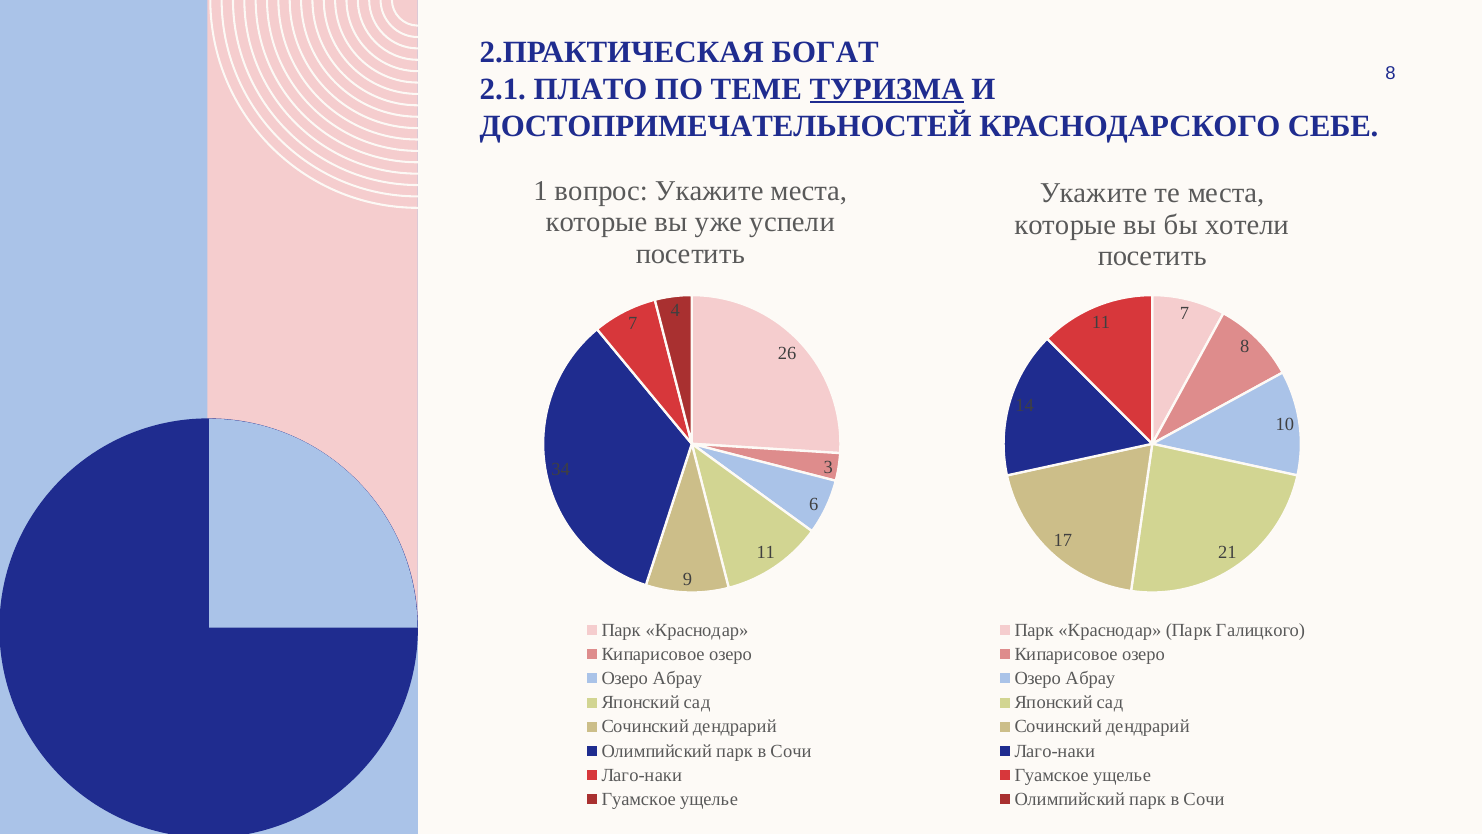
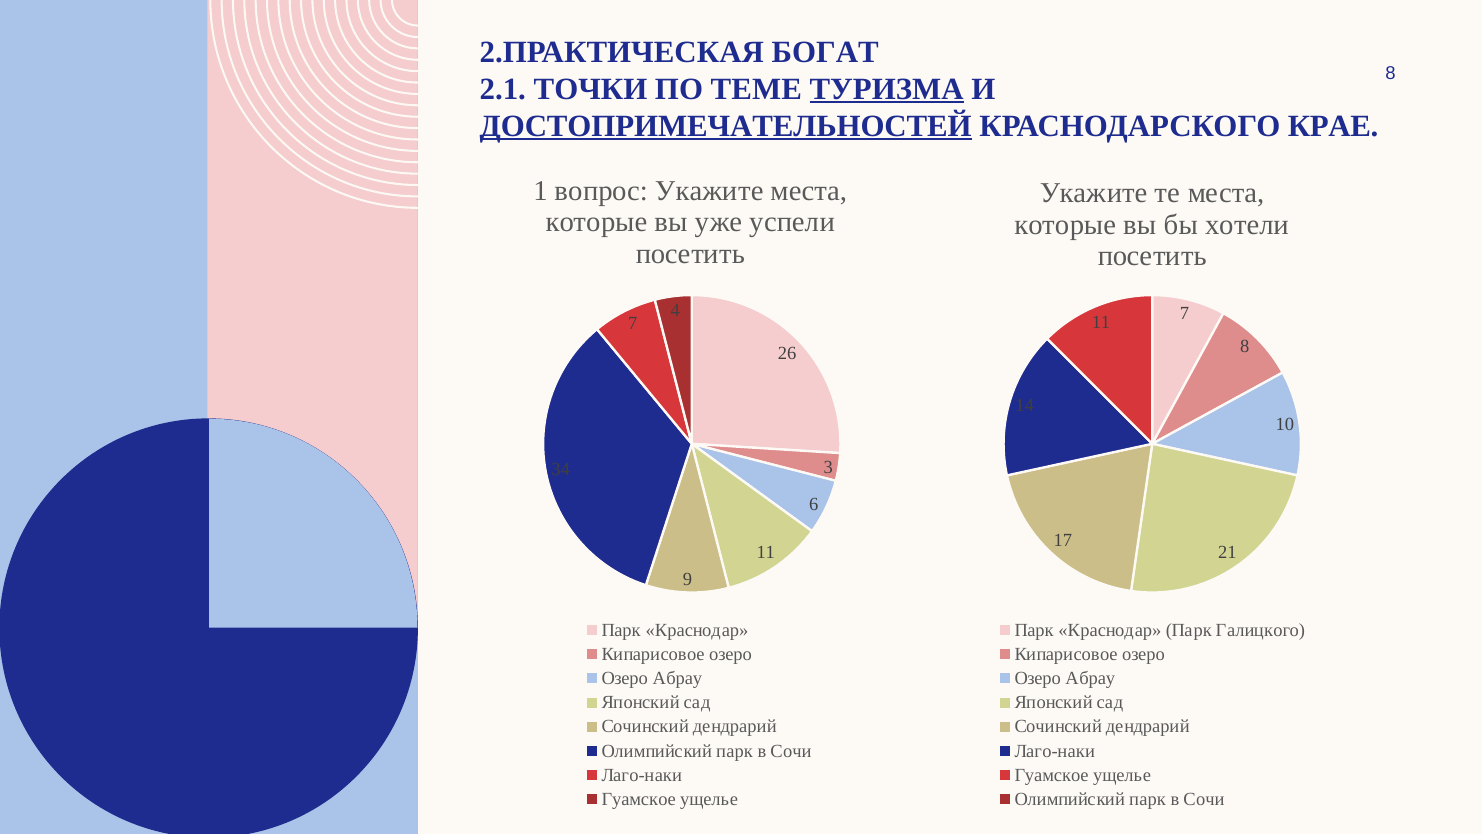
ПЛАТО: ПЛАТО -> ТОЧКИ (590, 89)
ДОСТОПРИМЕЧАТЕЛЬНОСТЕЙ underline: none -> present (726, 126)
СЕБЕ: СЕБЕ -> КРАЕ (1333, 126)
